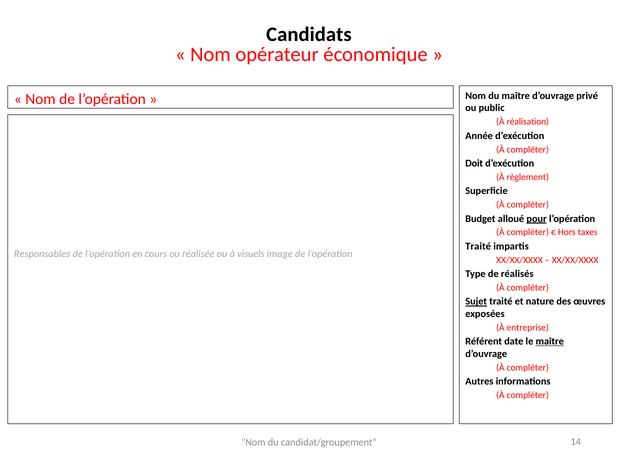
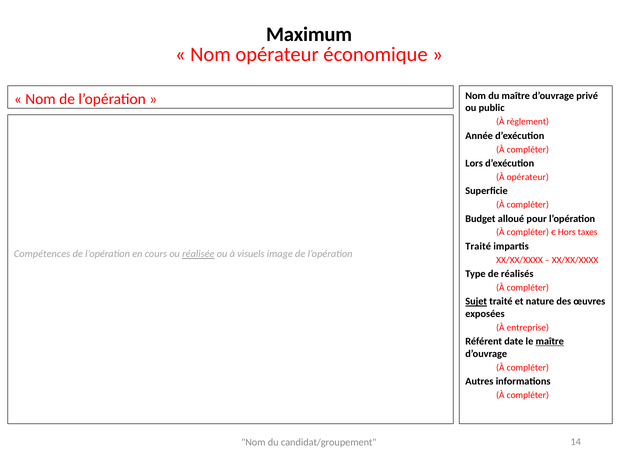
Candidats: Candidats -> Maximum (309, 35)
réalisation: réalisation -> règlement (528, 122)
Doit: Doit -> Lors (474, 164)
À règlement: règlement -> opérateur (528, 177)
pour underline: present -> none (537, 219)
Responsables: Responsables -> Compétences (42, 254)
réalisée underline: none -> present (198, 254)
